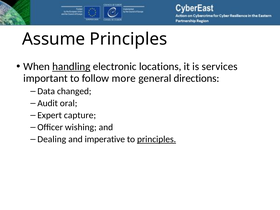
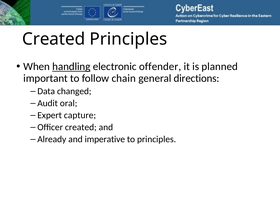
Assume: Assume -> Created (54, 39)
locations: locations -> offender (160, 67)
services: services -> planned (220, 67)
more: more -> chain (124, 78)
Officer wishing: wishing -> created (81, 127)
Dealing: Dealing -> Already (52, 139)
principles underline: present -> none (157, 139)
